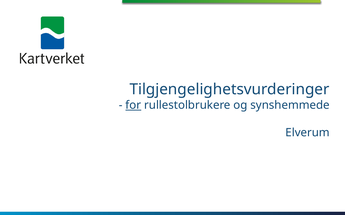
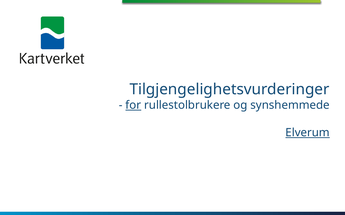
Elverum underline: none -> present (308, 133)
